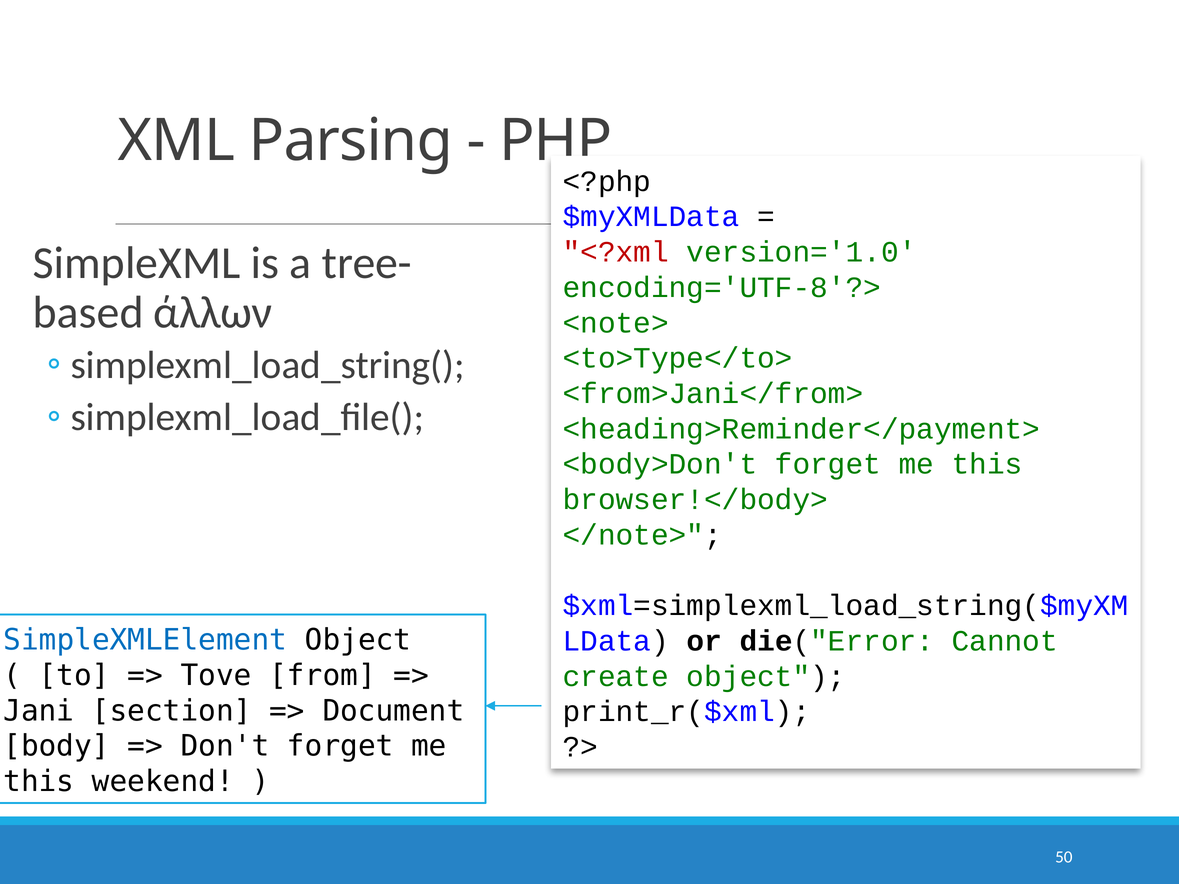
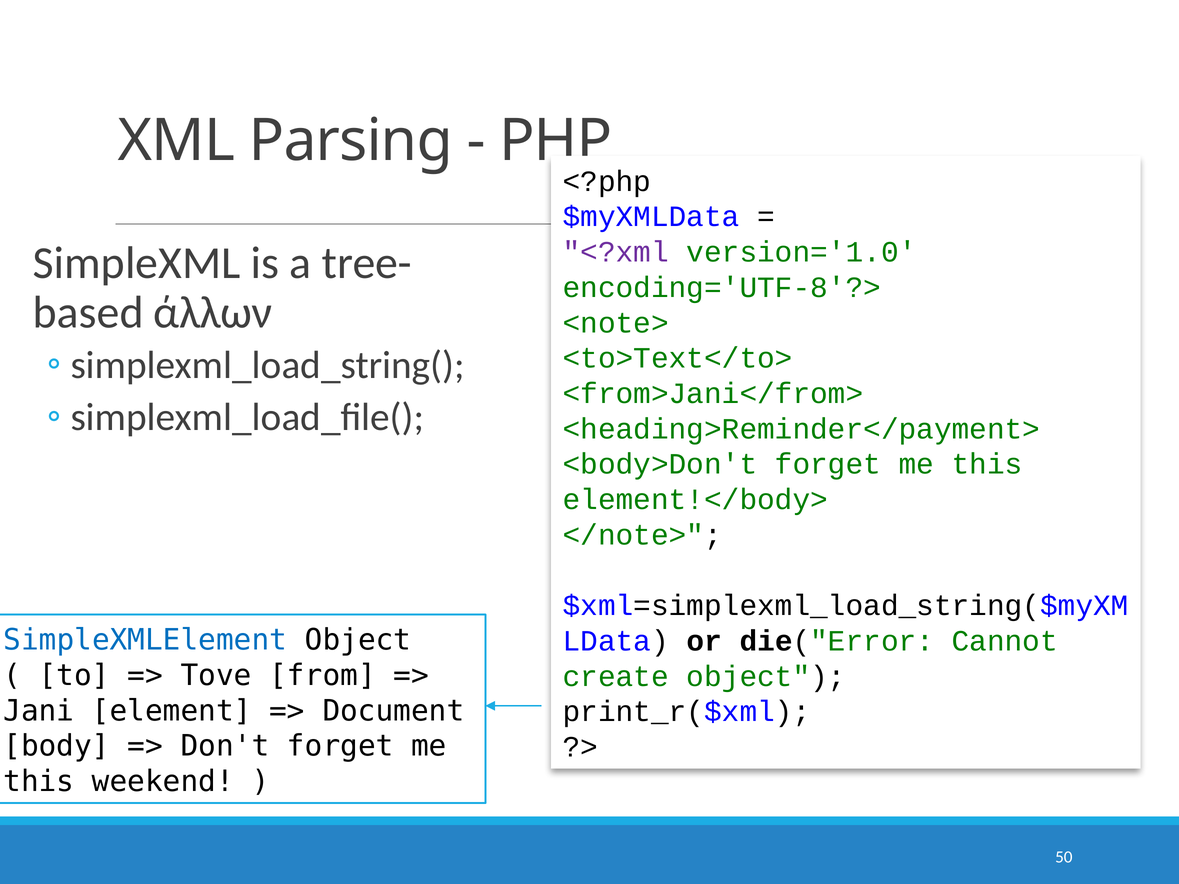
<?xml colour: red -> purple (616, 252)
<to>Type</to>: <to>Type</to> -> <to>Text</to> (678, 358)
browser!</body>: browser!</body> -> element!</body> (695, 500)
section: section -> element (172, 711)
